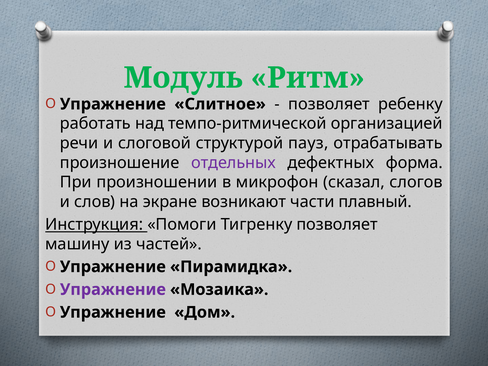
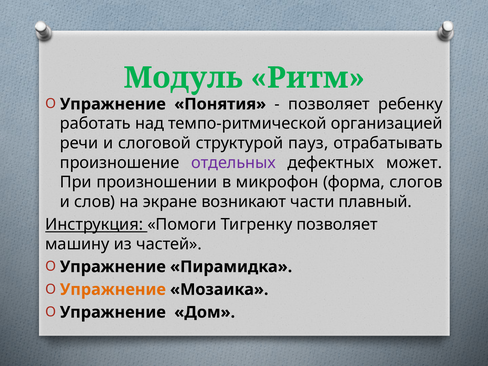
Слитное: Слитное -> Понятия (220, 104)
форма: форма -> может (414, 163)
сказал: сказал -> форма (354, 182)
Упражнение colour: purple -> orange (113, 290)
